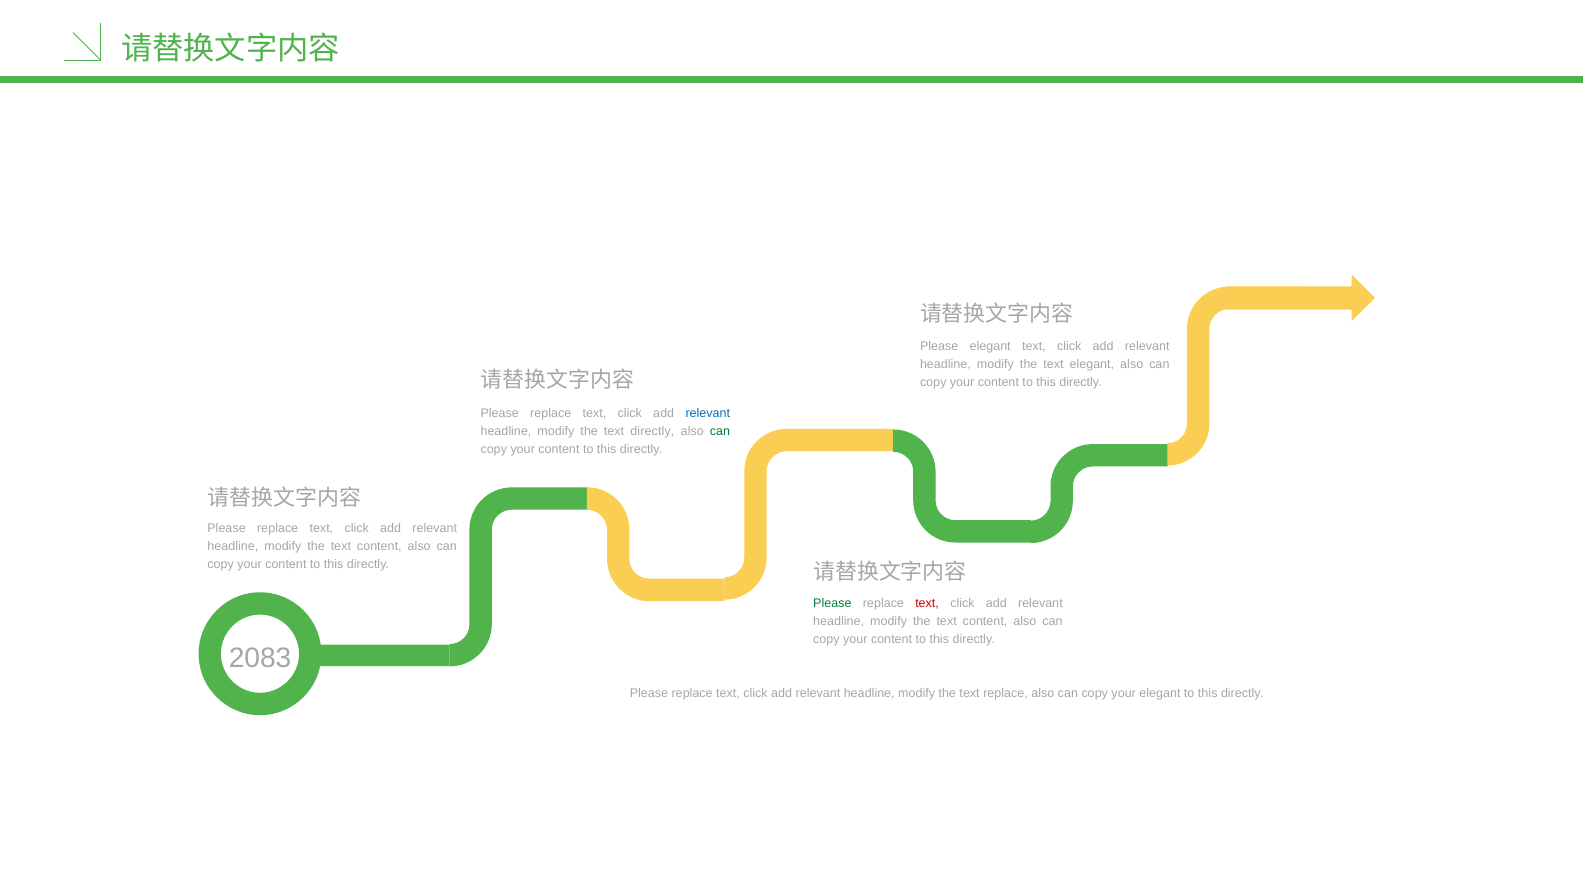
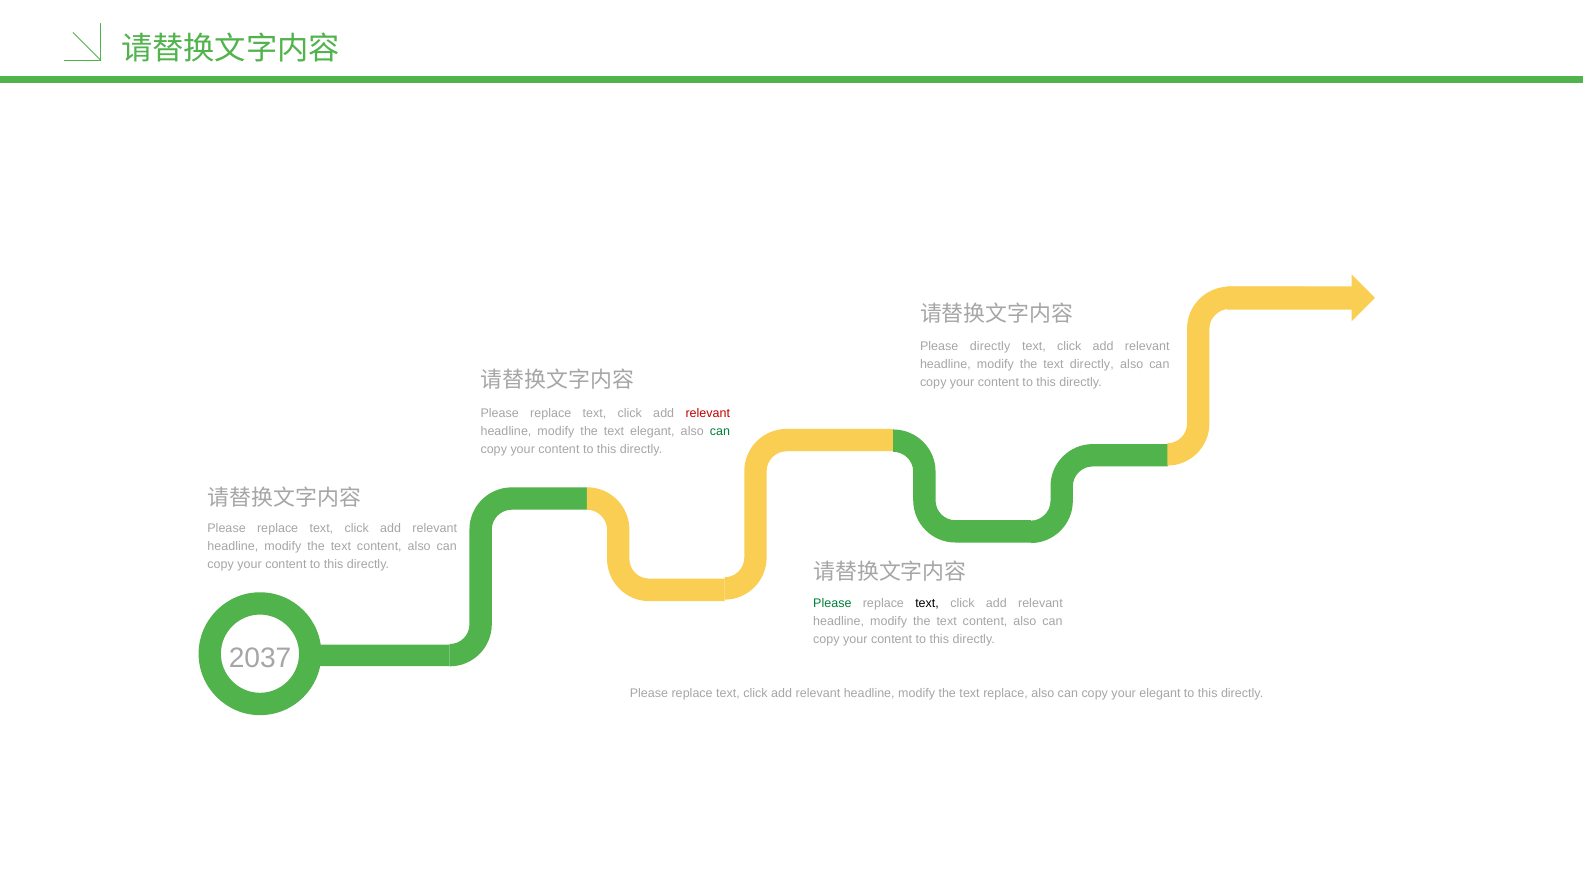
Please elegant: elegant -> directly (990, 346)
text elegant: elegant -> directly (1092, 364)
relevant colour: blue -> red (708, 413)
text directly: directly -> elegant (652, 431)
text colour: red -> black (927, 603)
2083: 2083 -> 2037 (260, 657)
